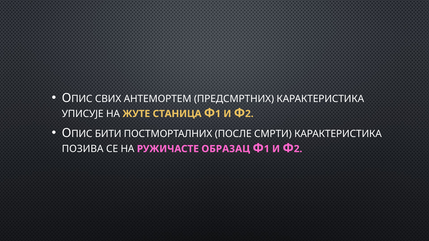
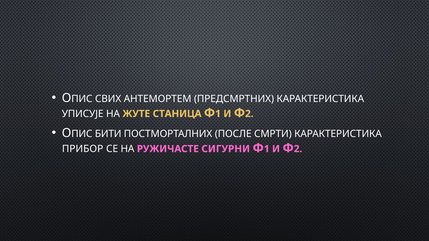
ПОЗИВА: ПОЗИВА -> ПРИБОР (83, 149)
ОБРАЗАЦ: ОБРАЗАЦ -> СИГУРНИ (226, 149)
